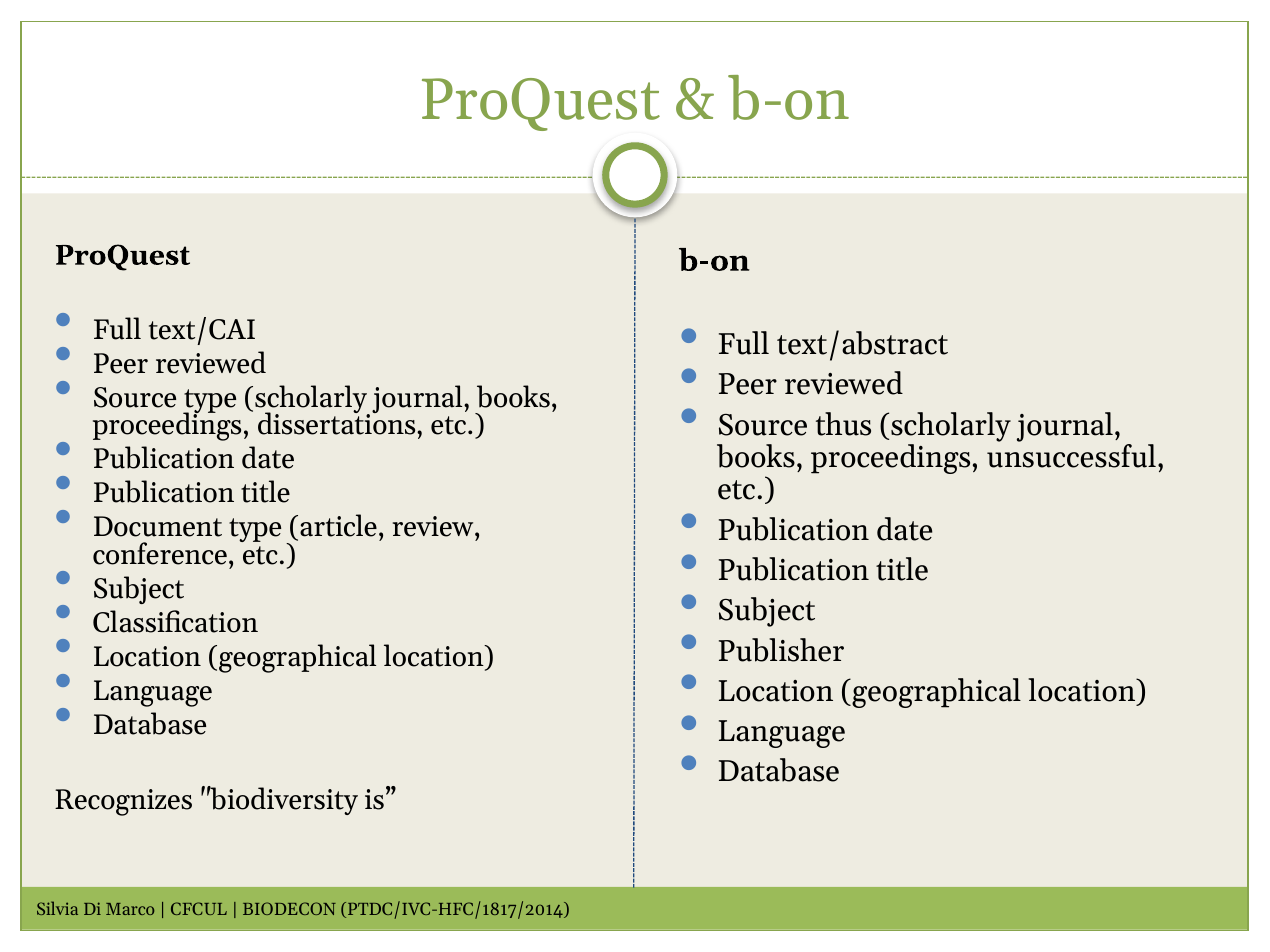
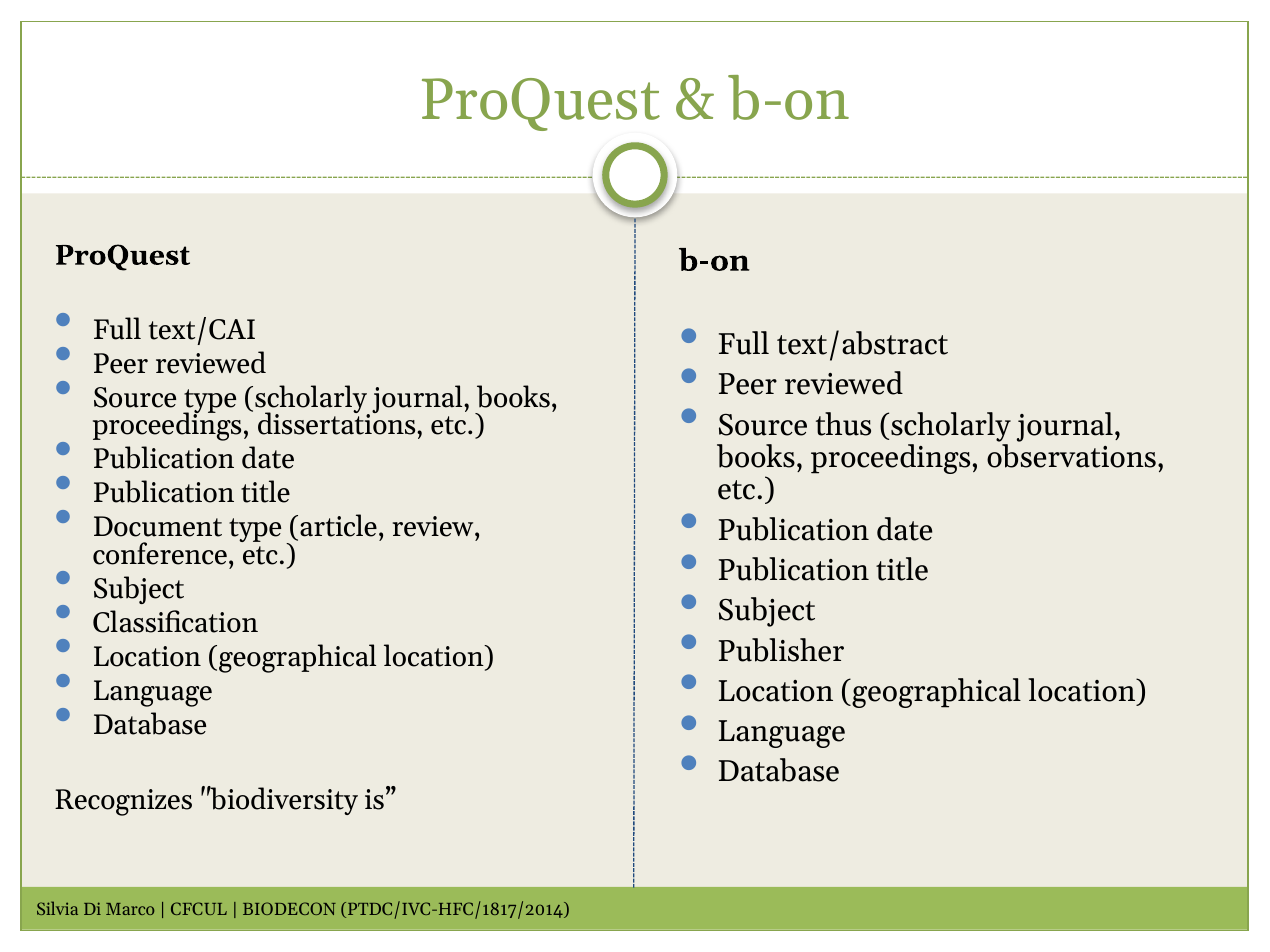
unsuccessful: unsuccessful -> observations (1076, 458)
